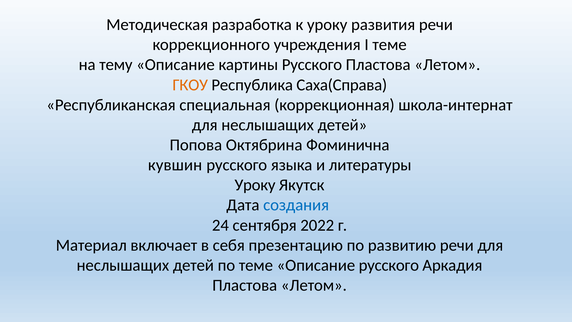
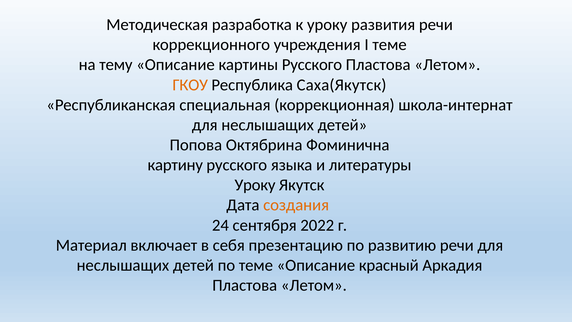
Саха(Справа: Саха(Справа -> Саха(Якутск (342, 85)
кувшин: кувшин -> картину (175, 165)
создания colour: blue -> orange (296, 205)
Описание русского: русского -> красный (389, 265)
